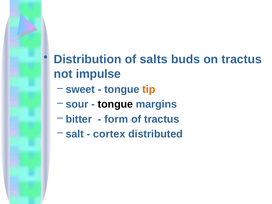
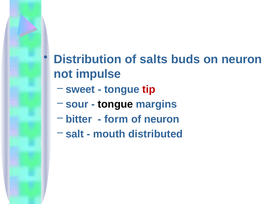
on tractus: tractus -> neuron (242, 59)
tip colour: orange -> red (149, 89)
of tractus: tractus -> neuron (162, 119)
cortex: cortex -> mouth (109, 134)
